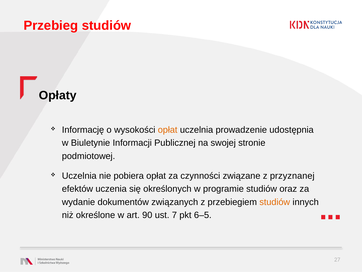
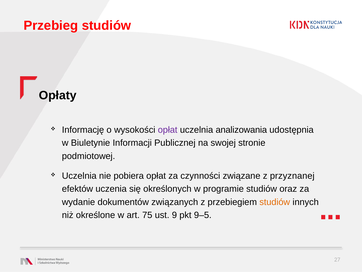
opłat colour: orange -> purple (168, 130)
prowadzenie: prowadzenie -> analizowania (241, 130)
90: 90 -> 75 (147, 215)
7: 7 -> 9 (174, 215)
6–5: 6–5 -> 9–5 (203, 215)
